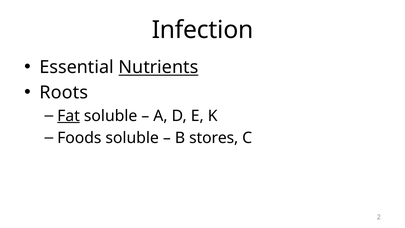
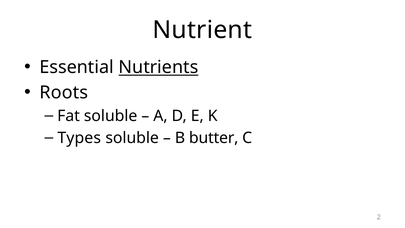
Infection: Infection -> Nutrient (202, 30)
Fat underline: present -> none (69, 116)
Foods: Foods -> Types (79, 138)
stores: stores -> butter (214, 138)
